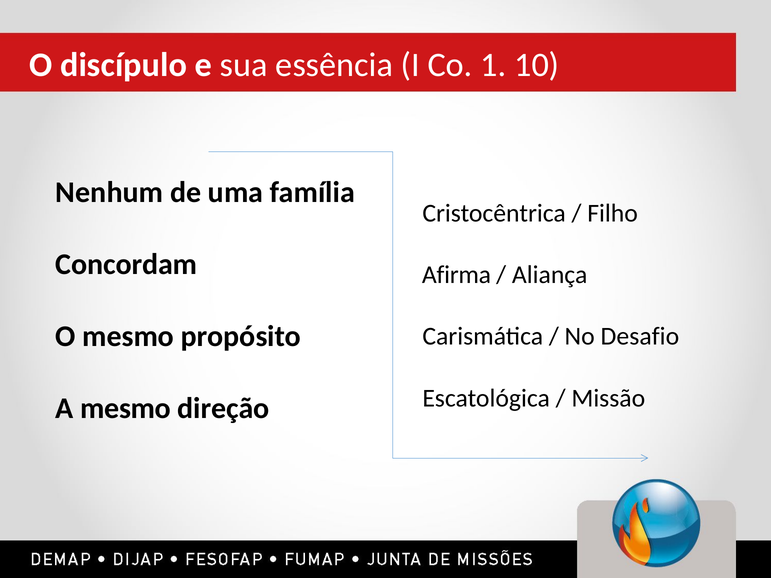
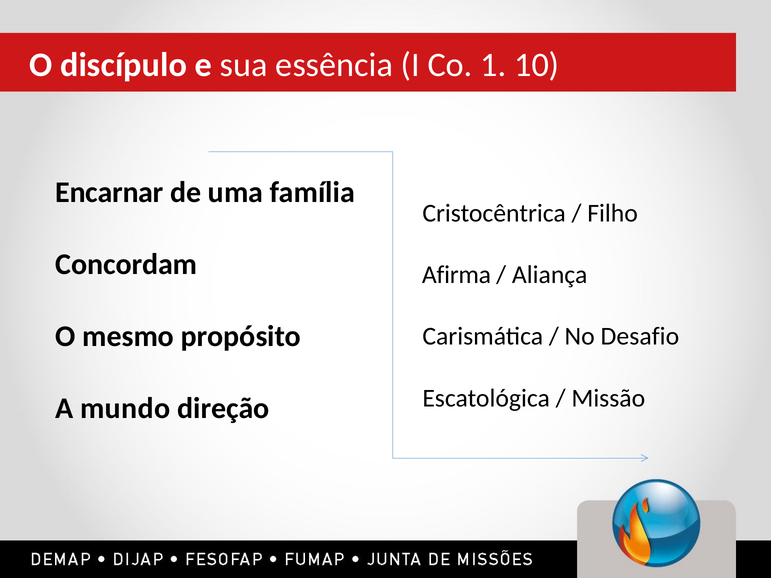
Nenhum: Nenhum -> Encarnar (109, 193)
A mesmo: mesmo -> mundo (125, 409)
